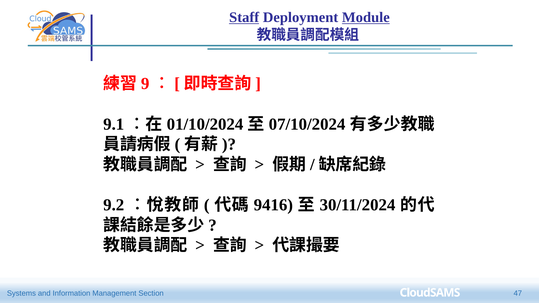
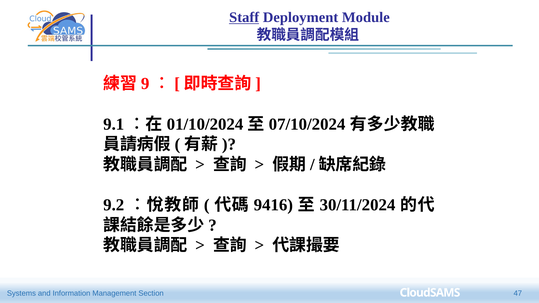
Module underline: present -> none (366, 17)
